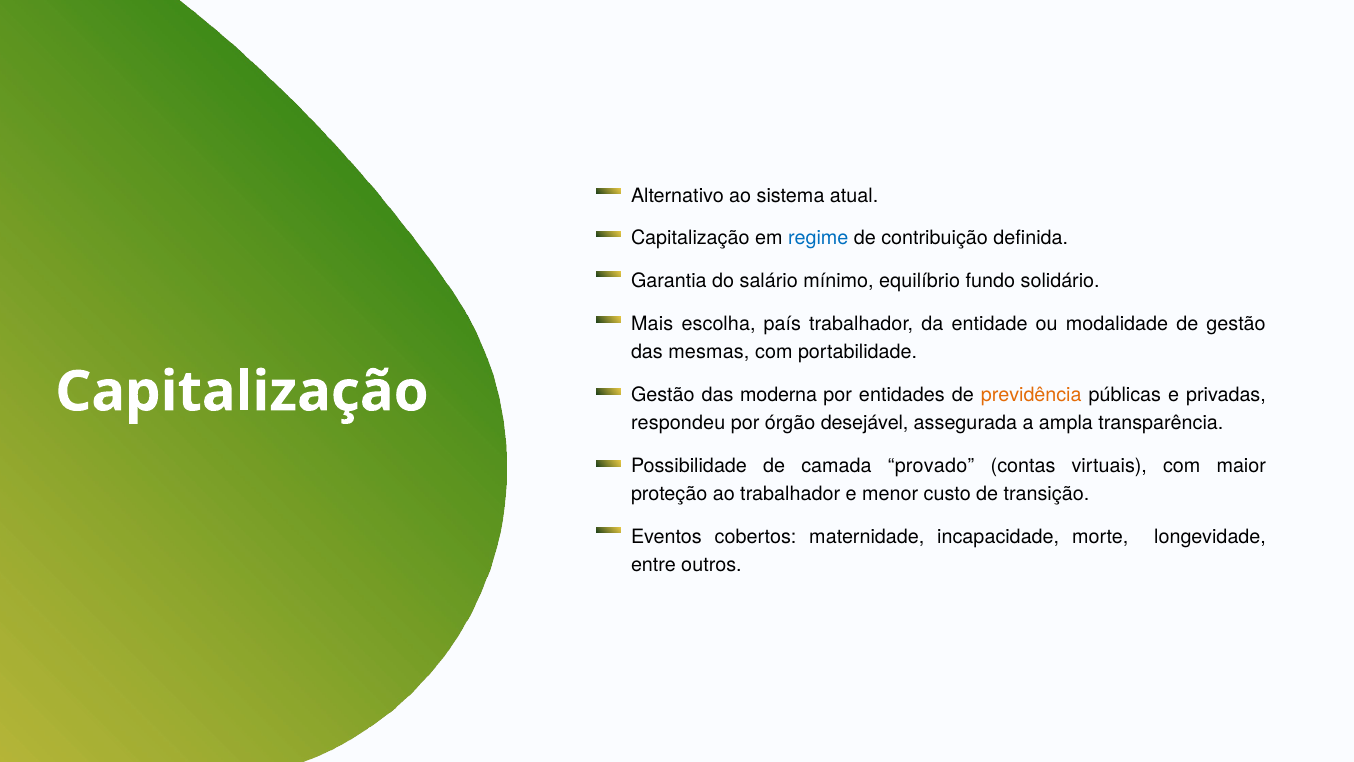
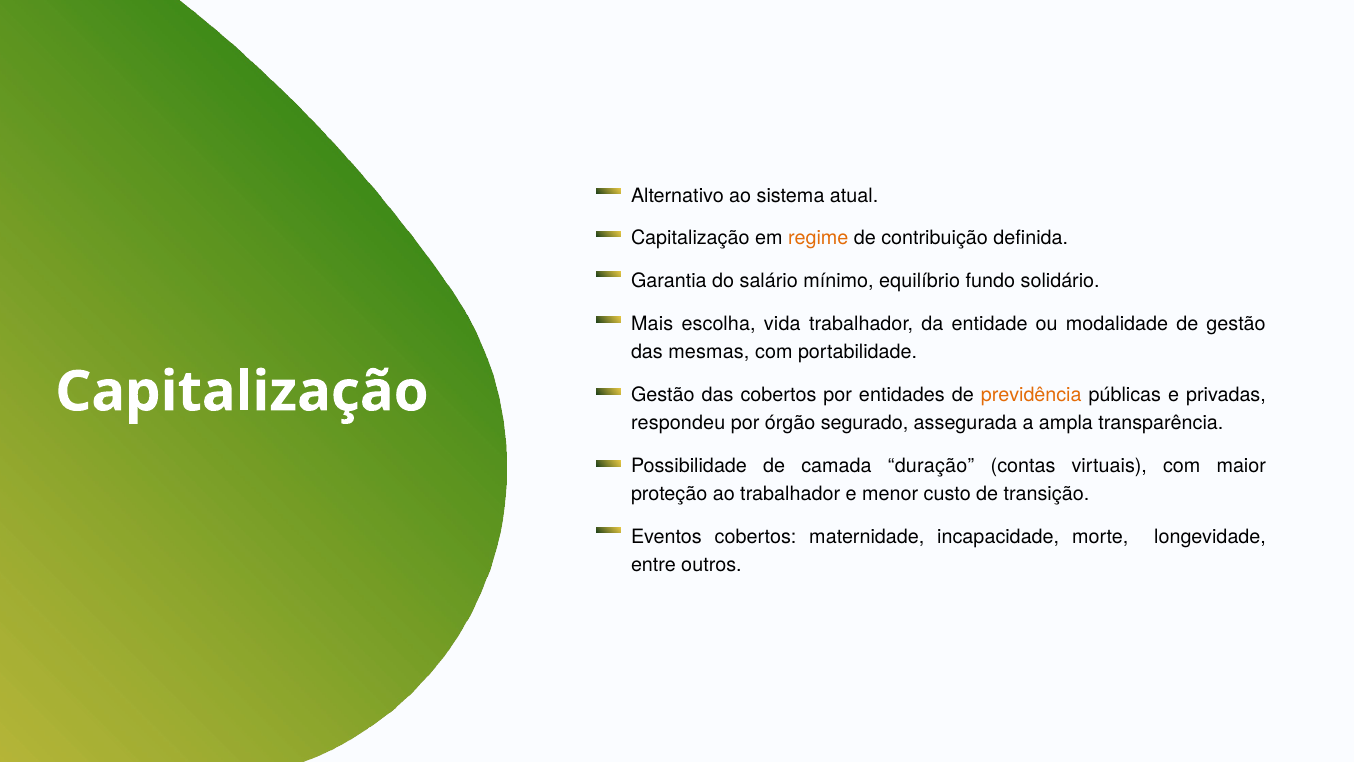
regime colour: blue -> orange (818, 238)
país: país -> vida (782, 323)
das moderna: moderna -> cobertos (779, 394)
desejável: desejável -> segurado (865, 423)
provado: provado -> duração (931, 465)
